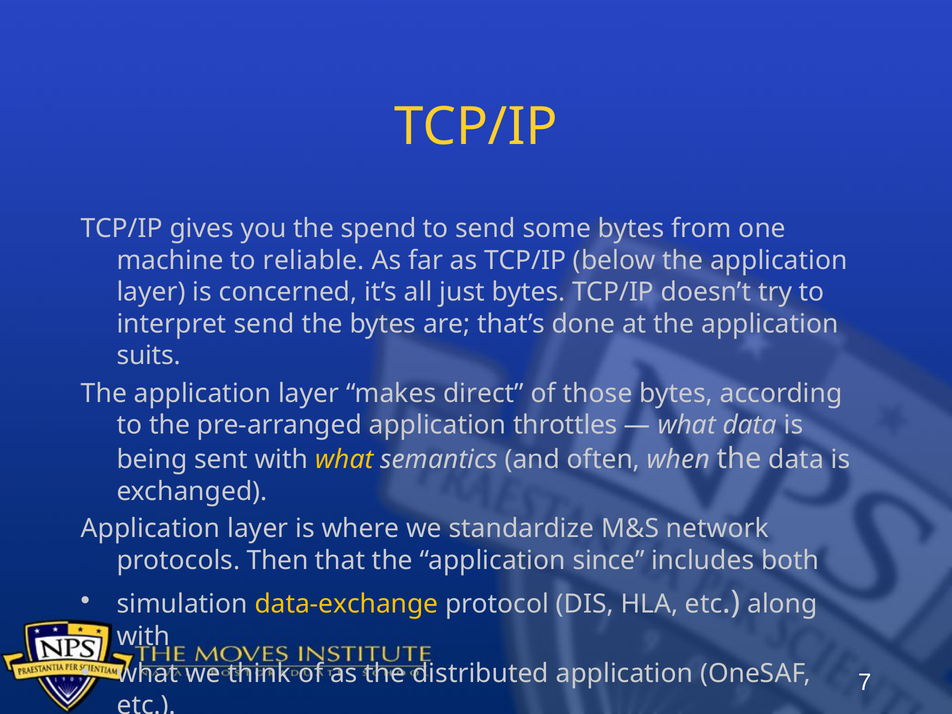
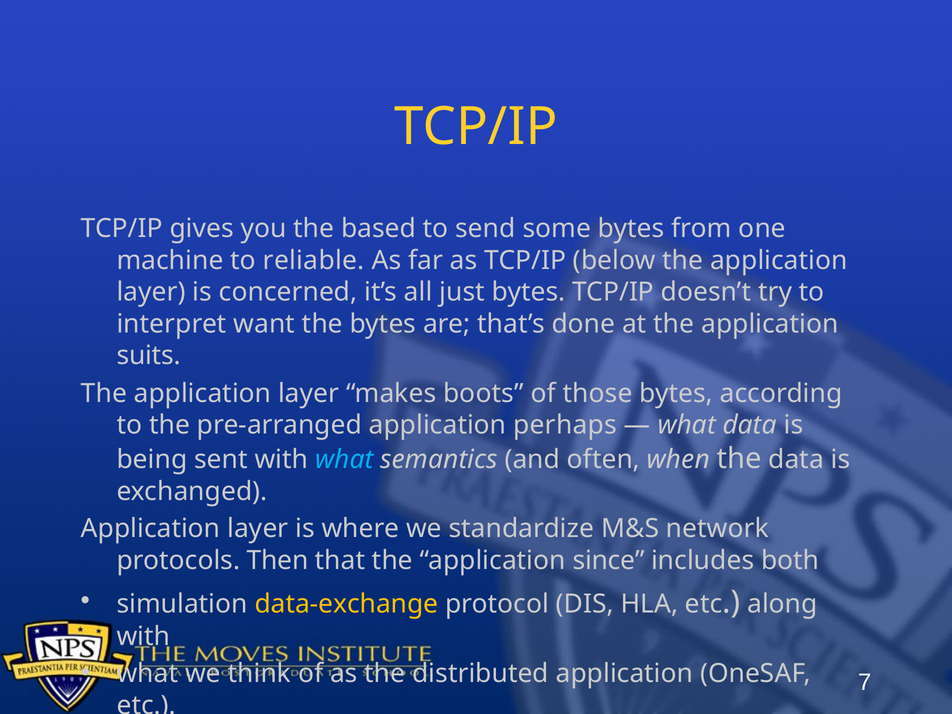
spend: spend -> based (379, 229)
interpret send: send -> want (264, 324)
direct: direct -> boots (483, 393)
throttles: throttles -> perhaps (565, 425)
what colour: yellow -> light blue (344, 459)
